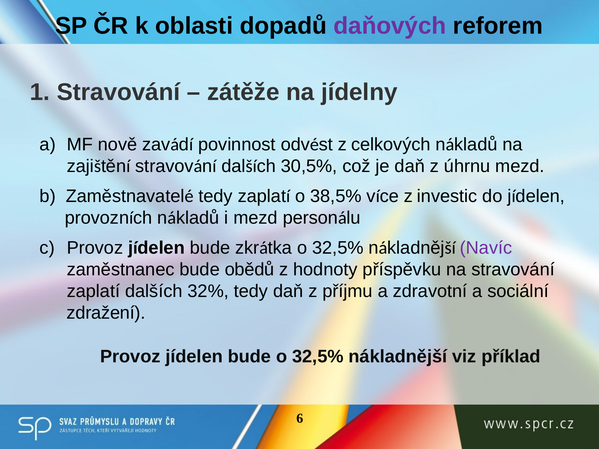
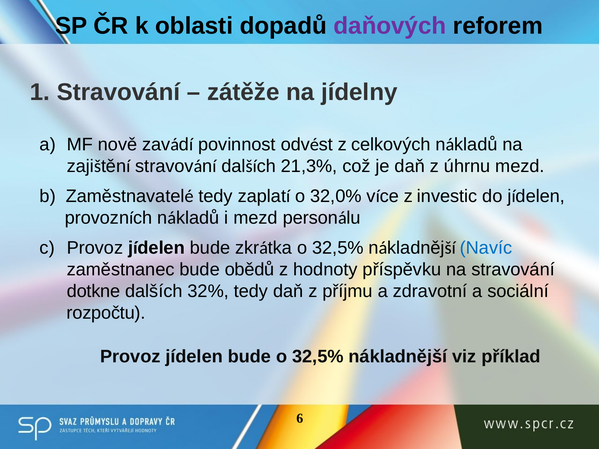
30,5%: 30,5% -> 21,3% (309, 166)
38,5%: 38,5% -> 32,0% (336, 196)
Navíc colour: purple -> blue (486, 248)
zaplatí: zaplatí -> dotkne (94, 291)
zdražení: zdražení -> rozpočtu (106, 313)
